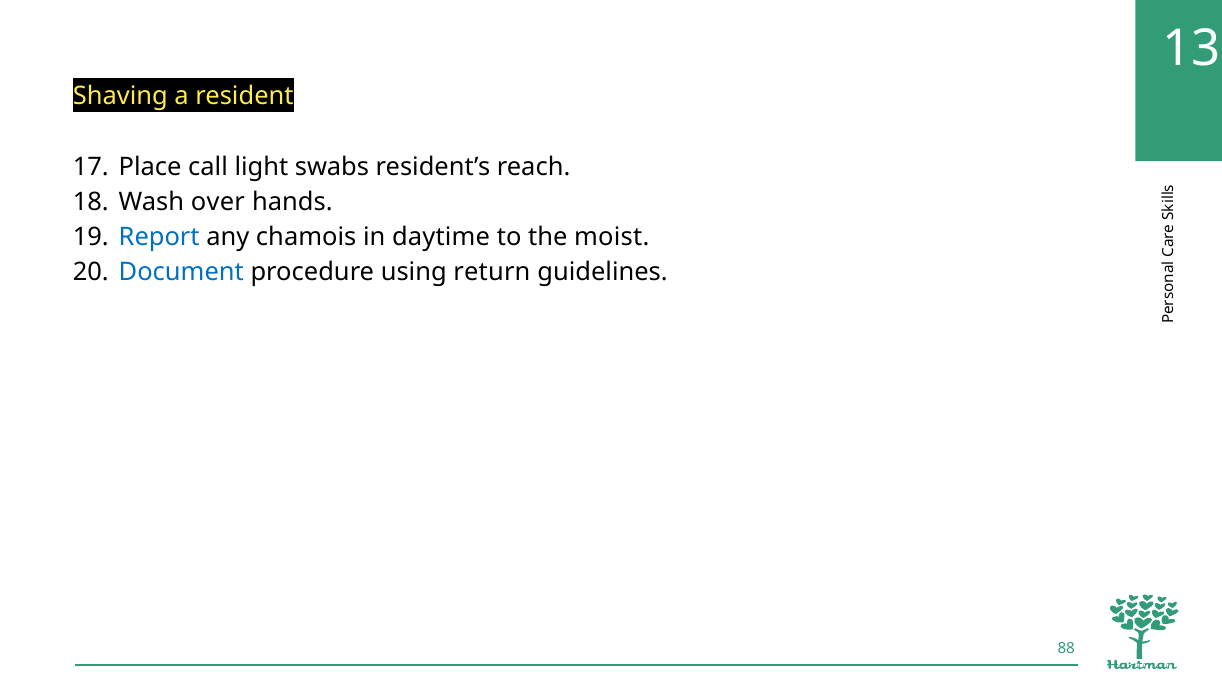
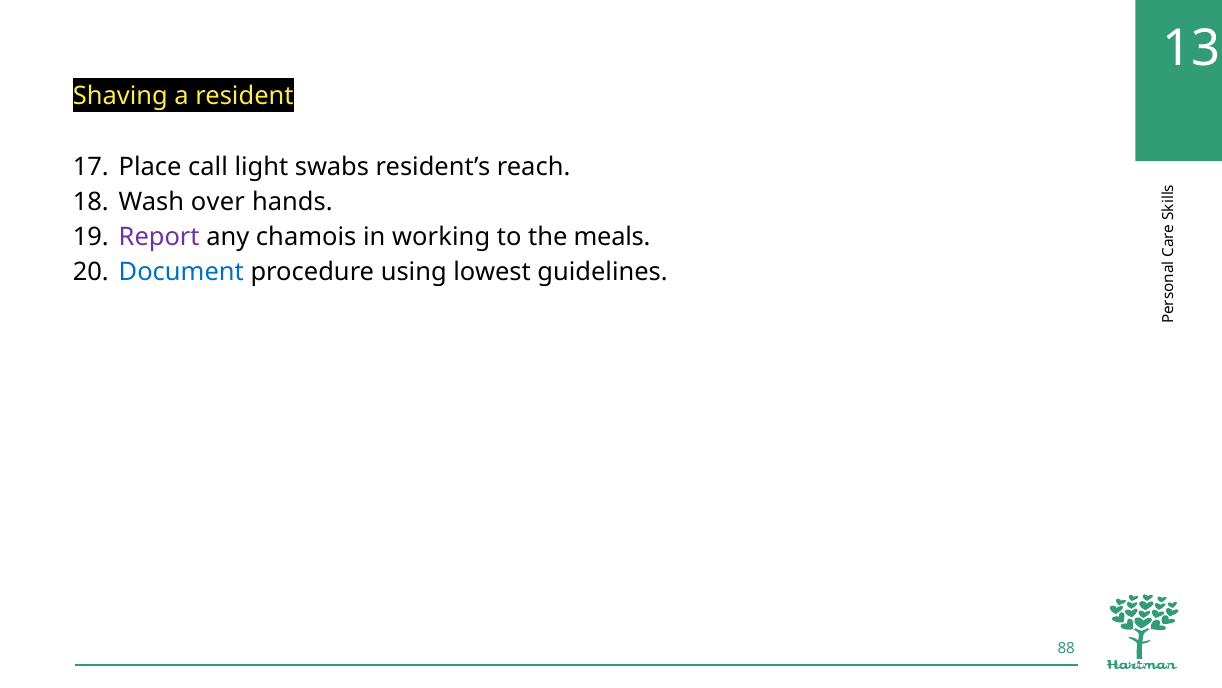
Report colour: blue -> purple (159, 237)
daytime: daytime -> working (441, 237)
moist: moist -> meals (612, 237)
return: return -> lowest (492, 272)
